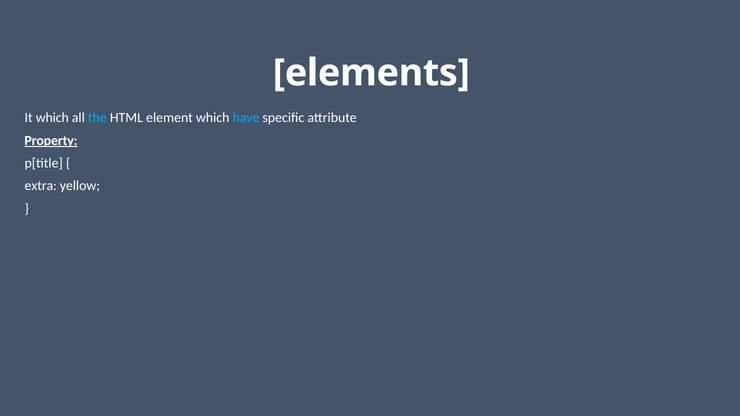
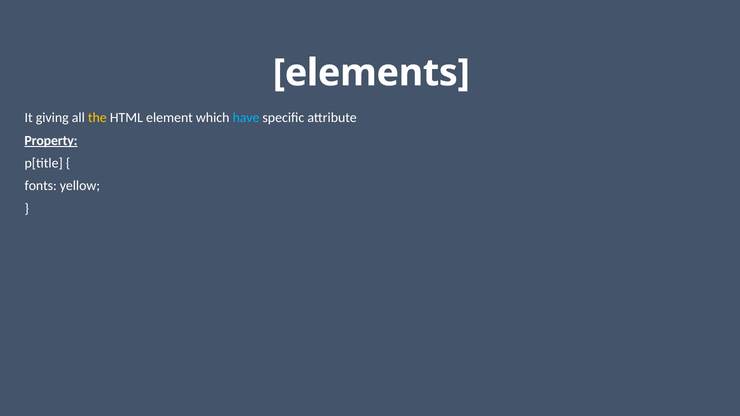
It which: which -> giving (52, 118)
the colour: light blue -> yellow (97, 118)
extra: extra -> fonts (41, 186)
